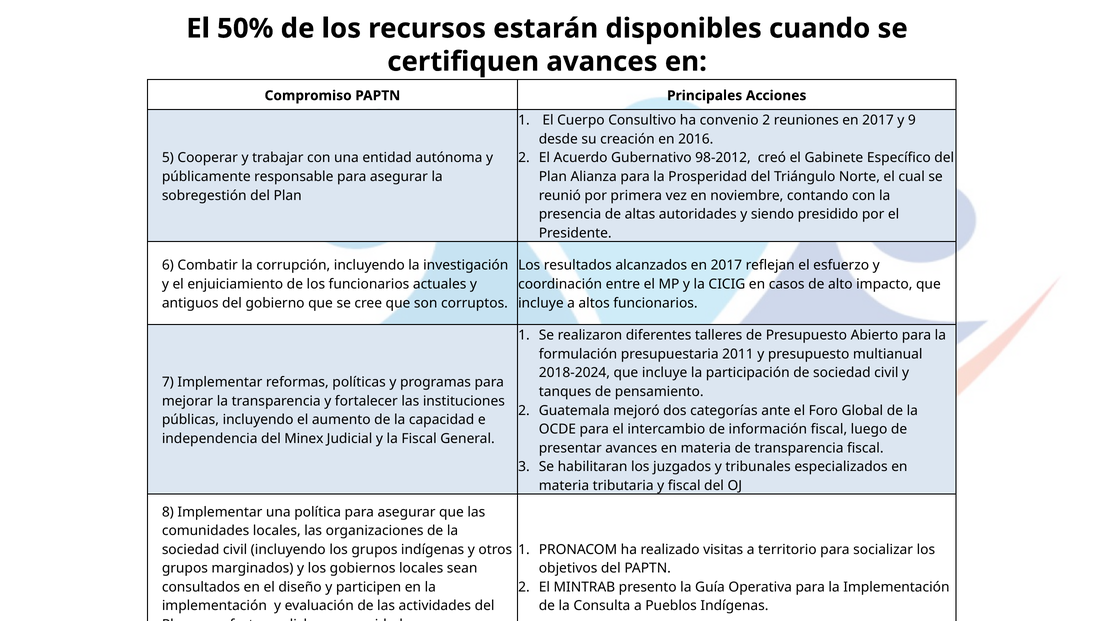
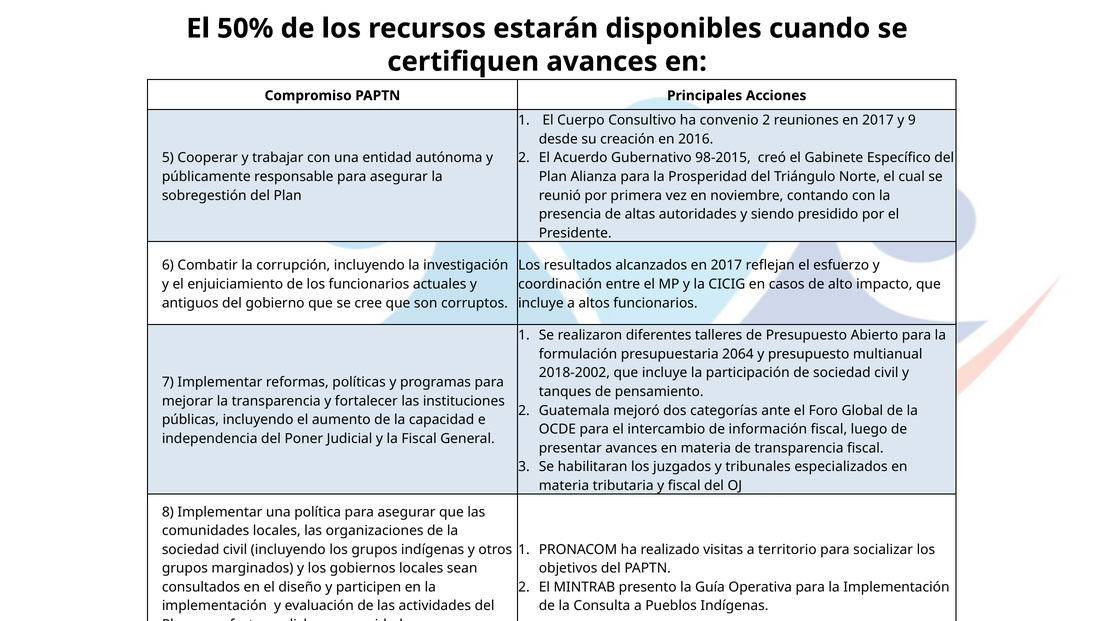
98-2012: 98-2012 -> 98-2015 (723, 158)
2011: 2011 -> 2064 (738, 354)
2018-2024: 2018-2024 -> 2018-2002 (574, 373)
Minex: Minex -> Poner (304, 439)
